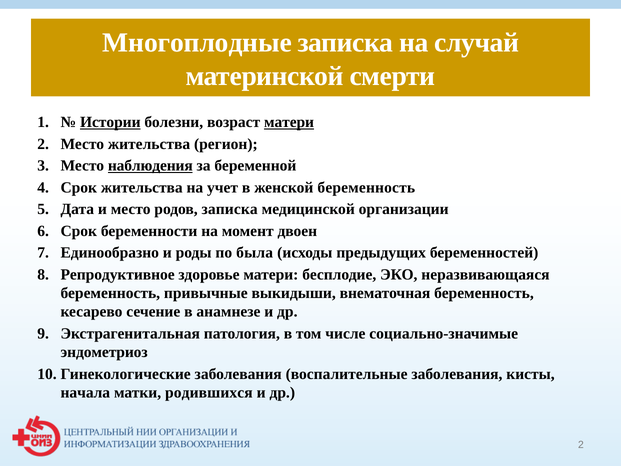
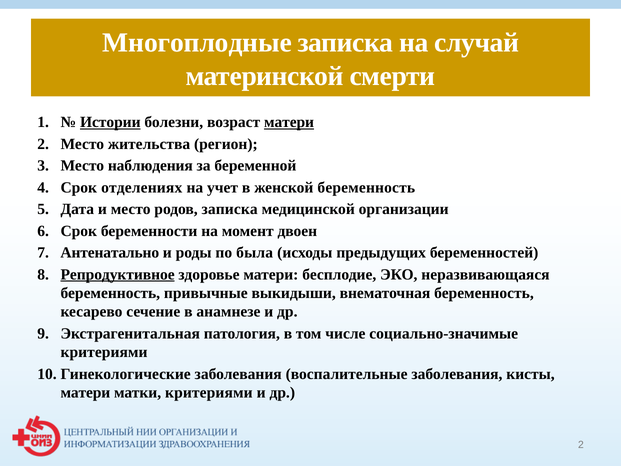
наблюдения underline: present -> none (150, 166)
Срок жительства: жительства -> отделениях (142, 187)
Единообразно: Единообразно -> Антенатально (110, 253)
Репродуктивное underline: none -> present (118, 274)
эндометриоз: эндометриоз -> критериями (104, 352)
начала: начала -> матери (85, 392)
матки родившихся: родившихся -> критериями (209, 392)
